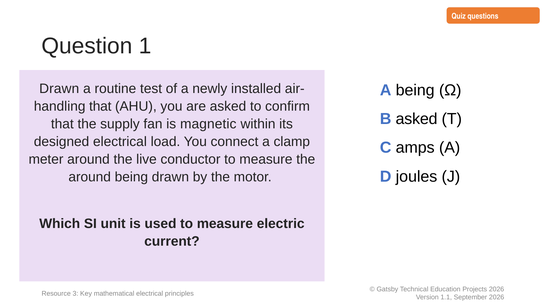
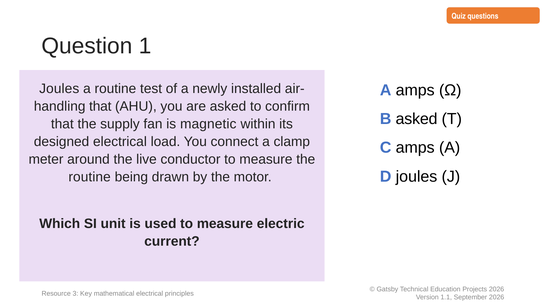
Drawn: Drawn -> Joules (59, 89)
A being: being -> amps (415, 90)
around: around -> routine (90, 177)
